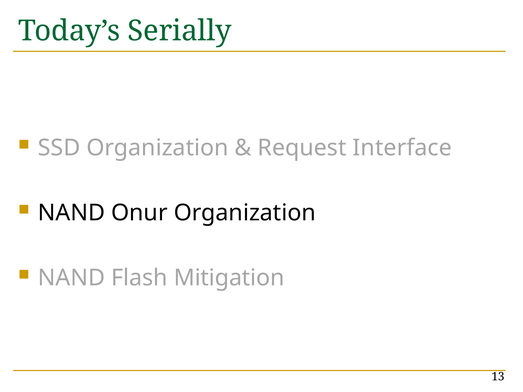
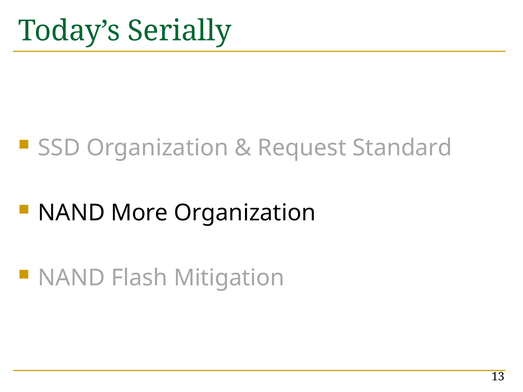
Interface: Interface -> Standard (402, 148)
Onur: Onur -> More (140, 213)
